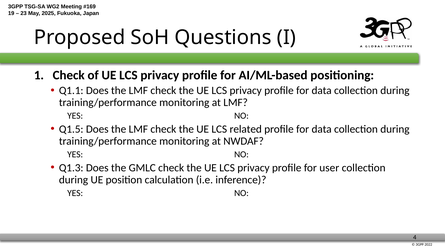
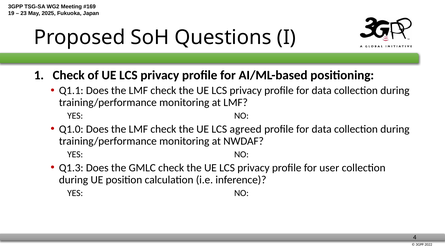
Q1.5: Q1.5 -> Q1.0 (71, 129)
related: related -> agreed (246, 129)
